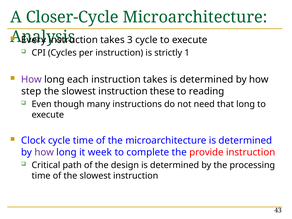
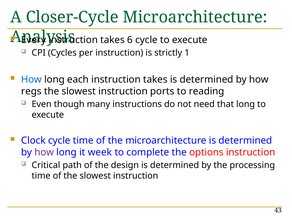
3: 3 -> 6 (130, 40)
How colour: purple -> blue (31, 80)
step: step -> regs (31, 91)
these: these -> ports (162, 91)
provide: provide -> options (206, 152)
